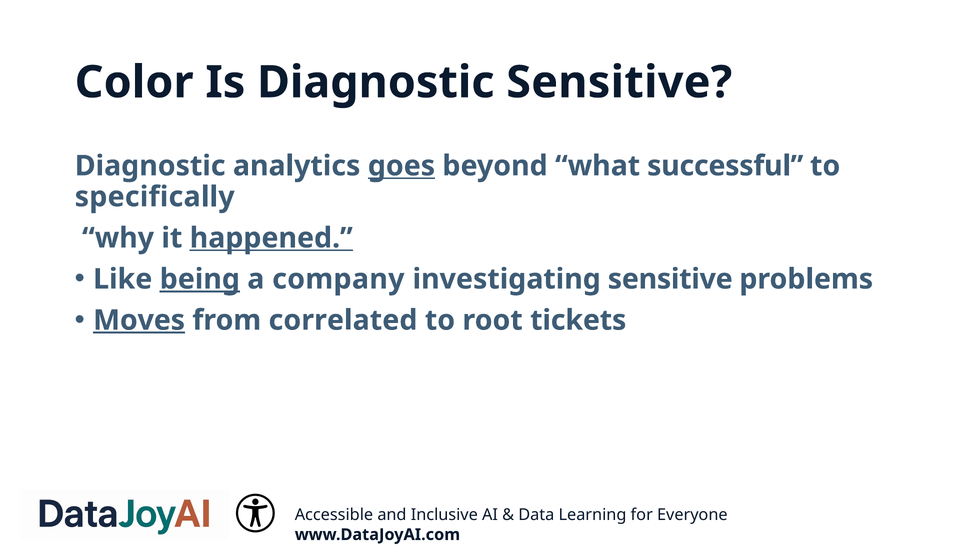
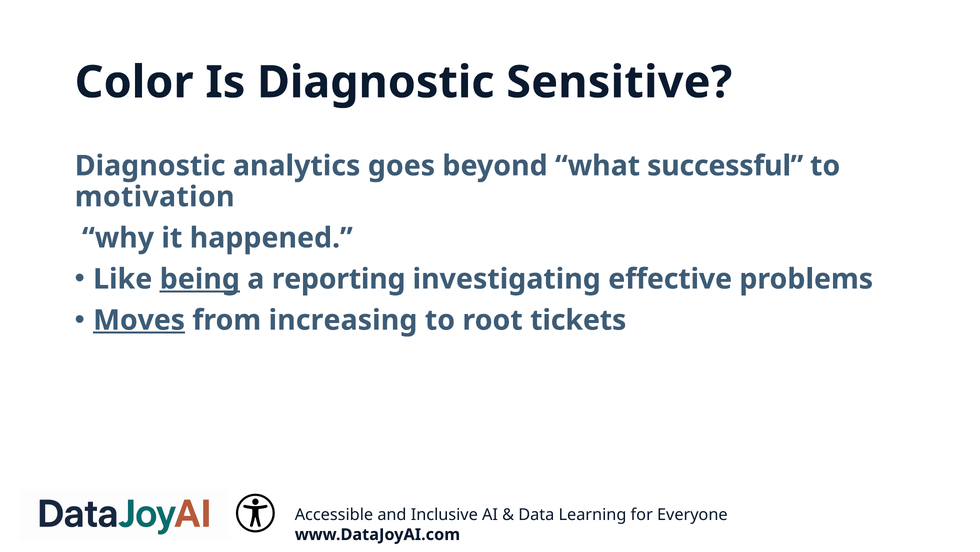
goes underline: present -> none (401, 166)
specifically: specifically -> motivation (155, 197)
happened underline: present -> none (271, 238)
company: company -> reporting (339, 279)
investigating sensitive: sensitive -> effective (670, 279)
correlated: correlated -> increasing (343, 320)
